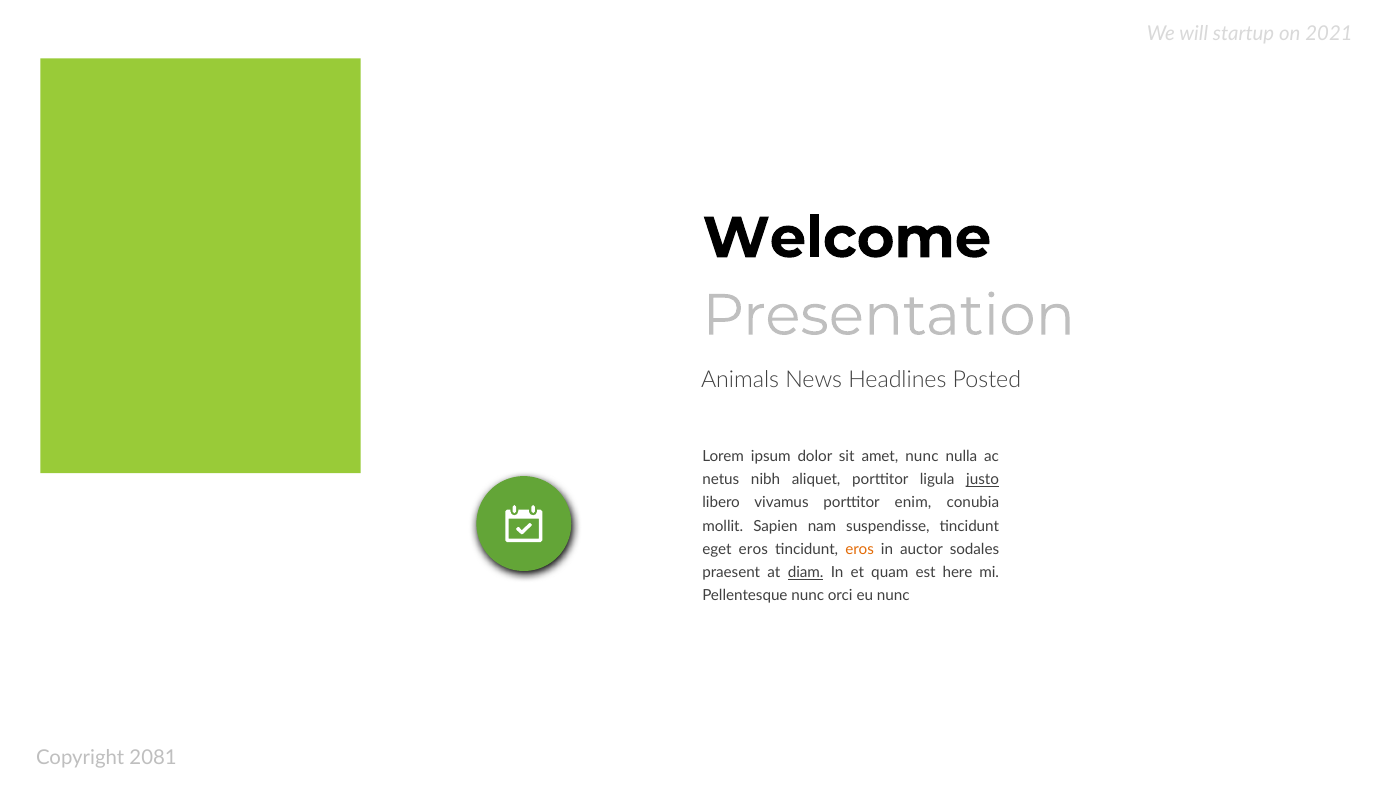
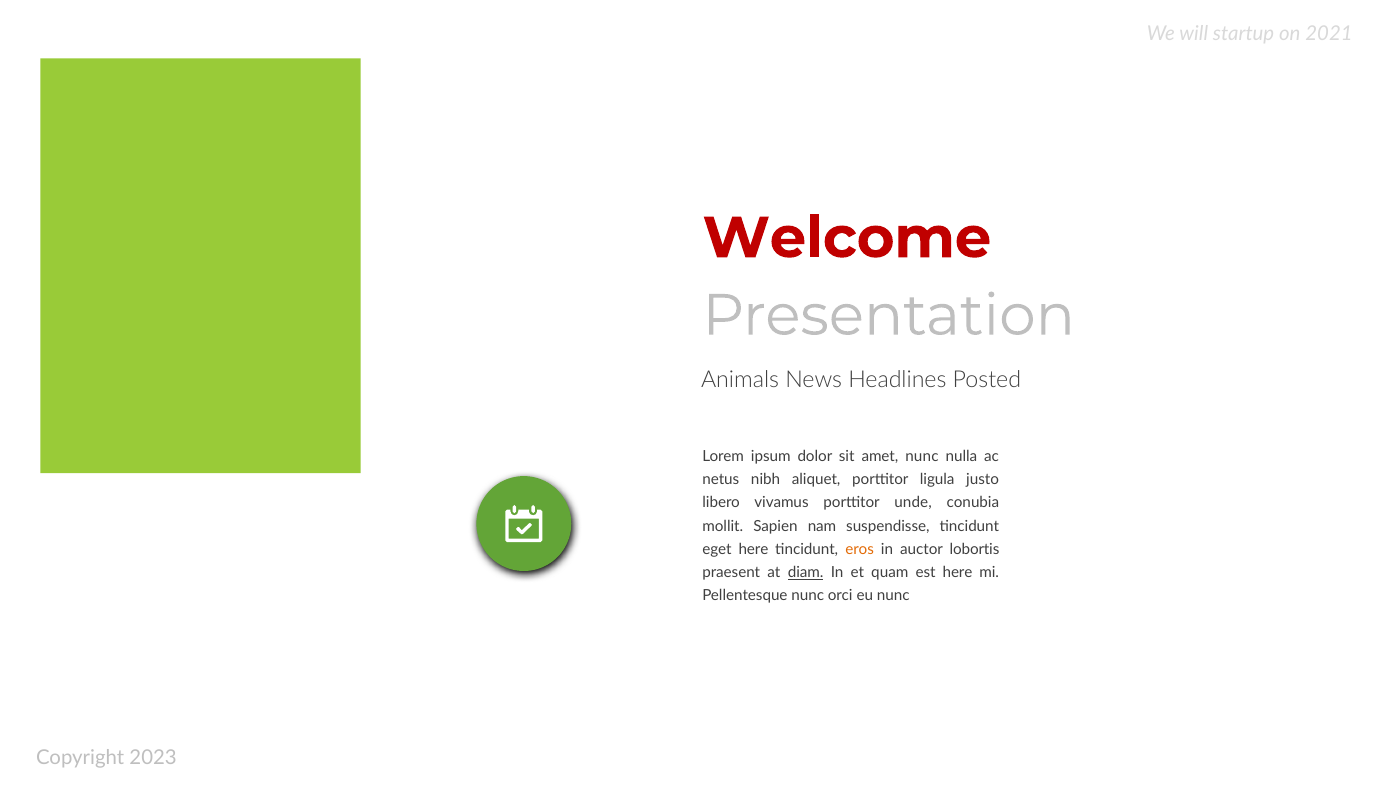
Welcome colour: black -> red (847, 238)
justo underline: present -> none (983, 479)
enim: enim -> unde (913, 503)
eget eros: eros -> here (753, 549)
sodales: sodales -> lobortis (975, 549)
2081: 2081 -> 2023 (153, 758)
